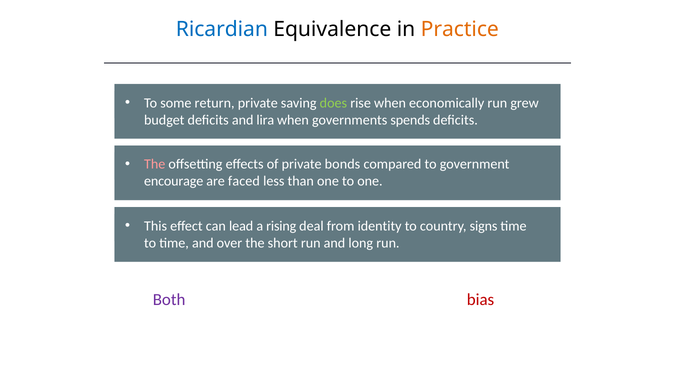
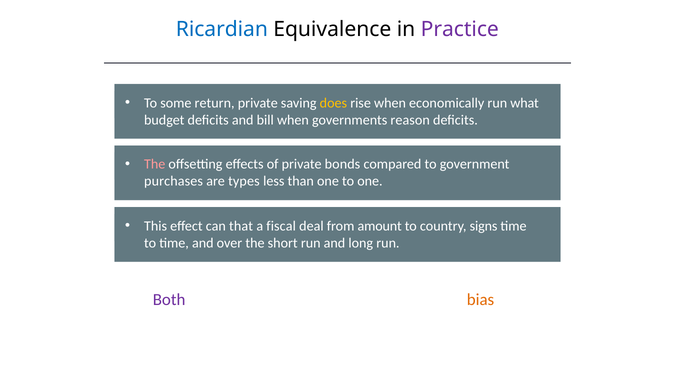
Practice colour: orange -> purple (460, 29)
does colour: light green -> yellow (333, 103)
grew: grew -> what (525, 103)
lira: lira -> bill (265, 120)
spends: spends -> reason (410, 120)
encourage: encourage -> purchases (174, 181)
are faced: faced -> types (244, 181)
lead: lead -> that (241, 226)
rising: rising -> fiscal (281, 226)
identity: identity -> amount (380, 226)
bias colour: red -> orange (480, 299)
